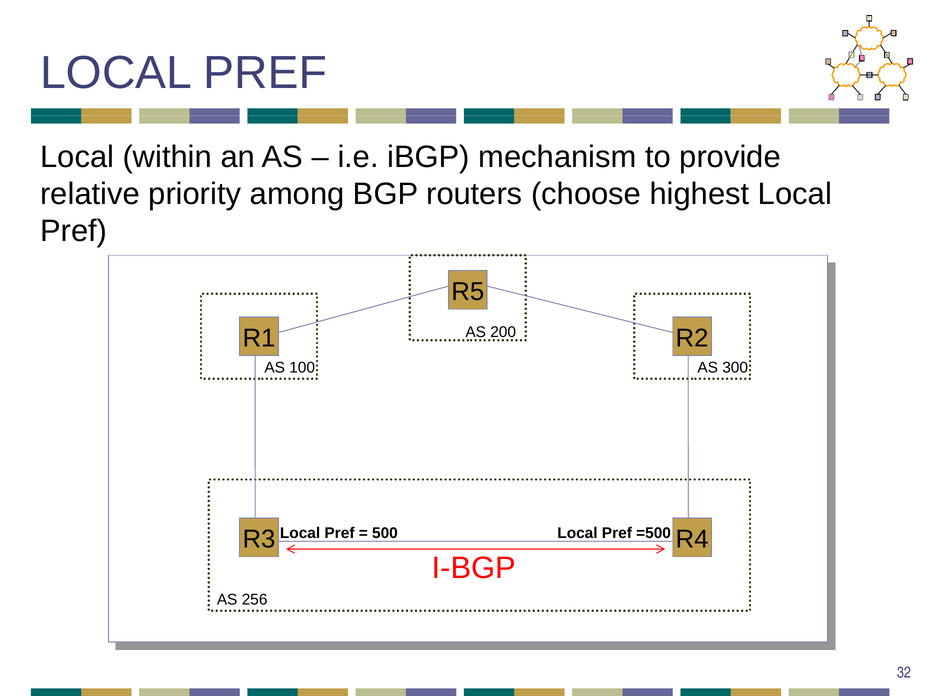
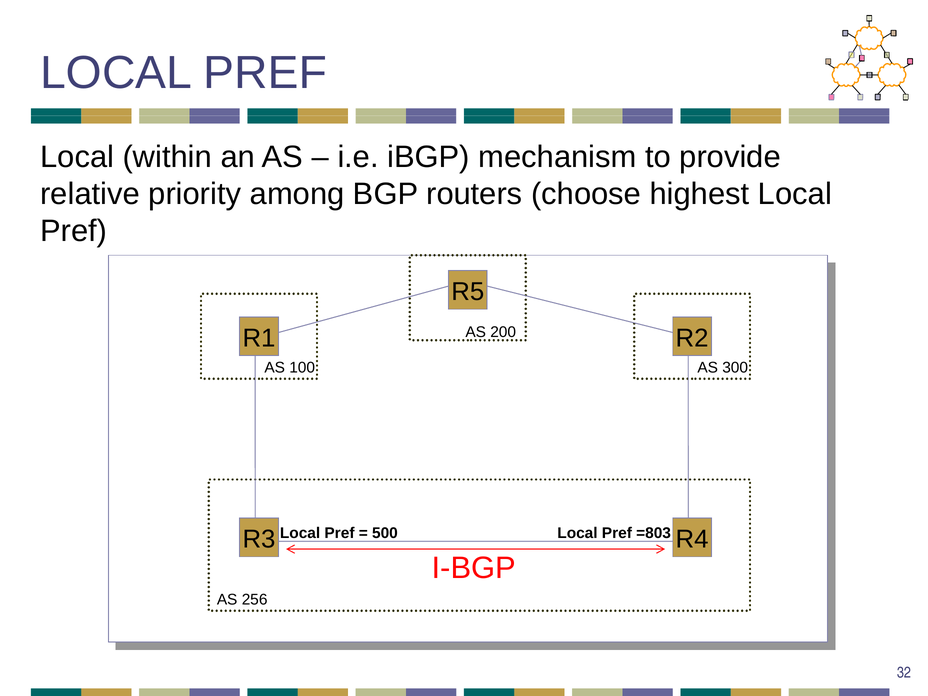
=500: =500 -> =803 (654, 533)
